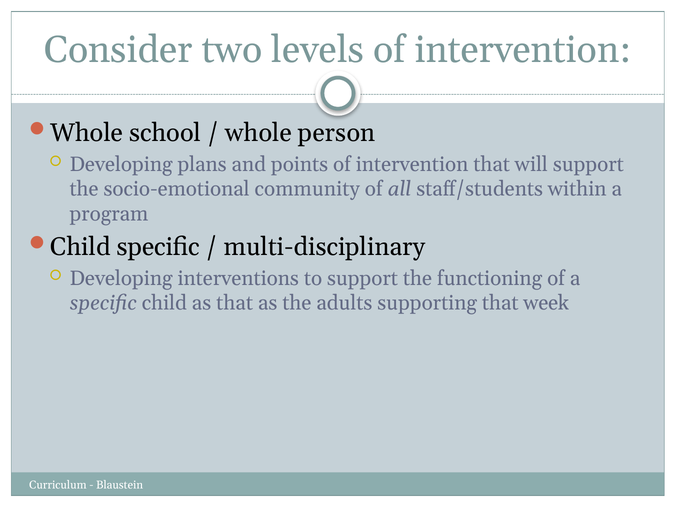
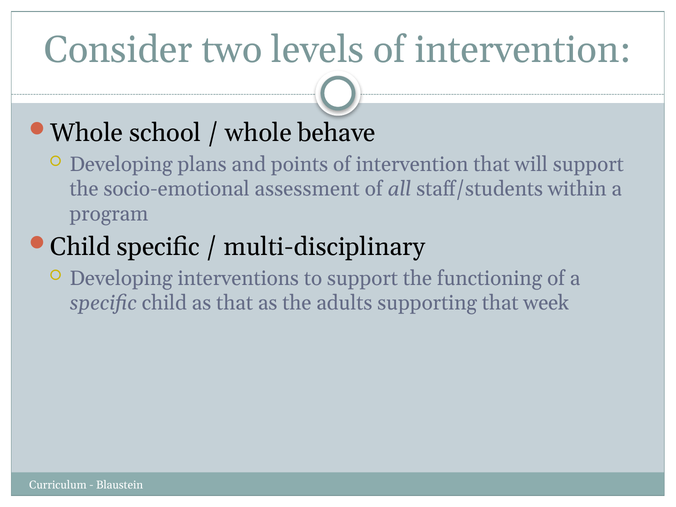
person: person -> behave (337, 133)
community: community -> assessment (307, 189)
